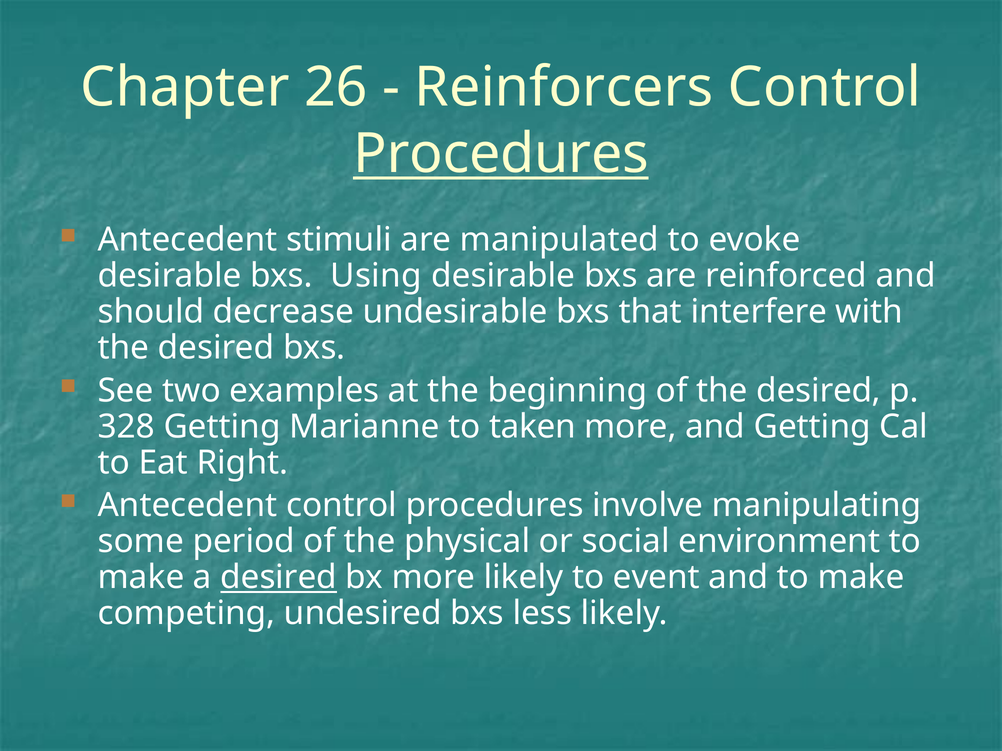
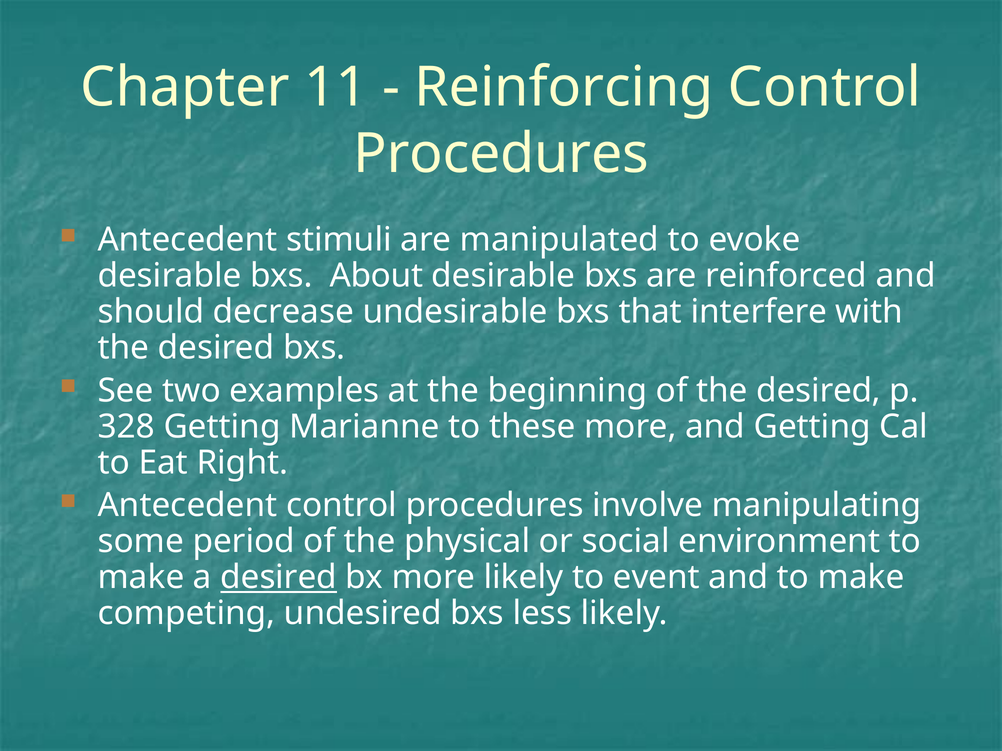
26: 26 -> 11 (336, 87)
Reinforcers: Reinforcers -> Reinforcing (564, 87)
Procedures underline: present -> none (501, 154)
Using: Using -> About (376, 276)
taken: taken -> these (532, 427)
